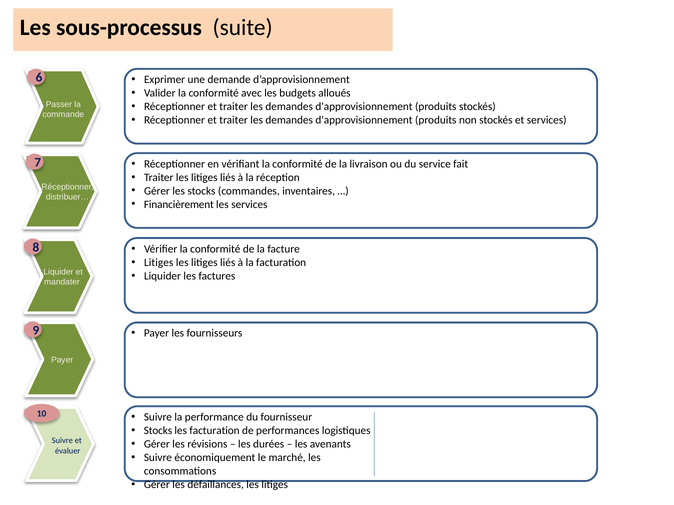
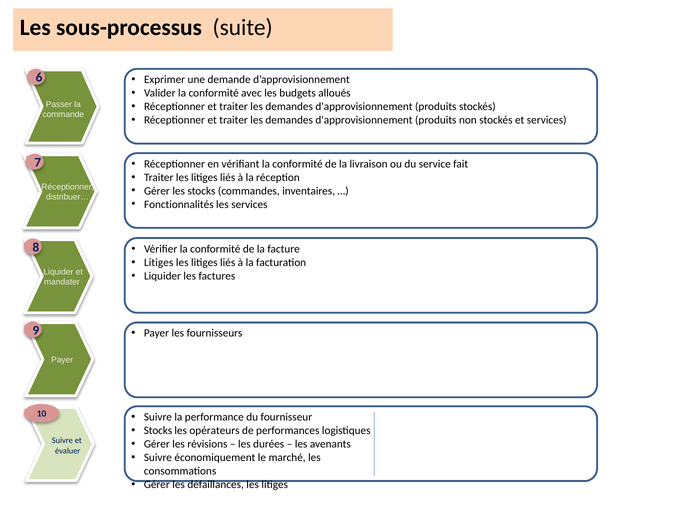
Financièrement: Financièrement -> Fonctionnalités (179, 205)
les facturation: facturation -> opérateurs (215, 431)
